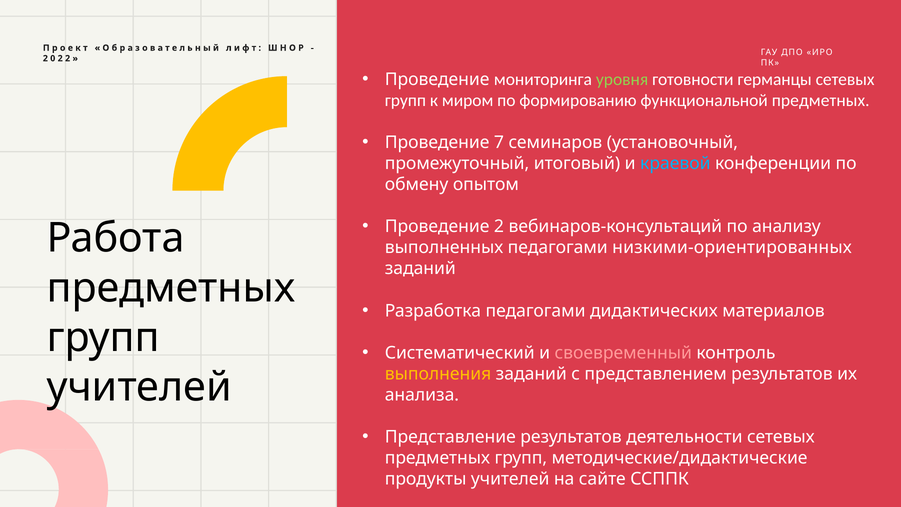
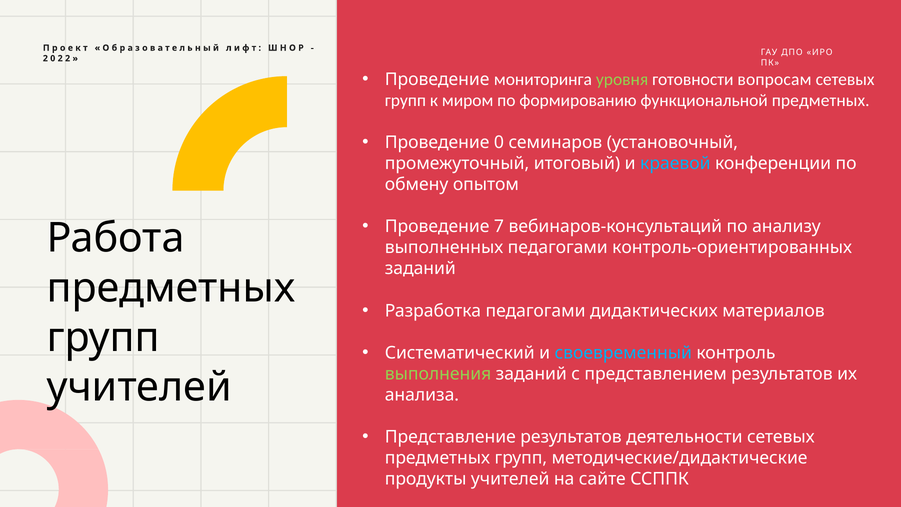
германцы: германцы -> вопросам (774, 79)
Проведение 7: 7 -> 0 (499, 142)
Проведение 2: 2 -> 7 (499, 227)
низкими-ориентированных: низкими-ориентированных -> контроль-ориентированных (732, 248)
своевременный colour: pink -> light blue (623, 353)
выполнения colour: yellow -> light green (438, 374)
